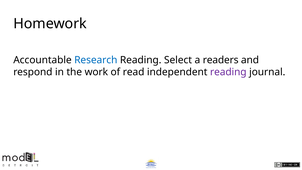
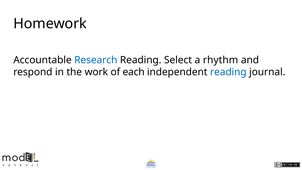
readers: readers -> rhythm (221, 60)
read: read -> each (134, 72)
reading colour: purple -> blue (228, 72)
